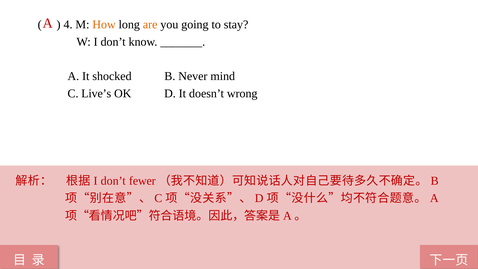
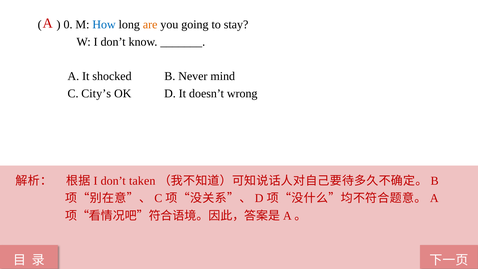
4: 4 -> 0 (68, 25)
How colour: orange -> blue (104, 25)
Live’s: Live’s -> City’s (96, 94)
fewer: fewer -> taken (142, 181)
